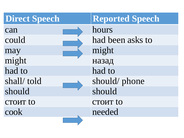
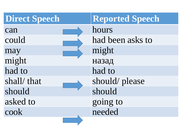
told: told -> that (34, 81)
phone: phone -> please (133, 81)
стоит: стоит -> asked (15, 102)
to стоит: стоит -> going (103, 102)
